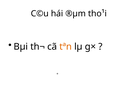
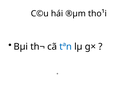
tªn colour: orange -> blue (66, 47)
